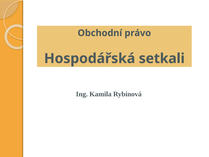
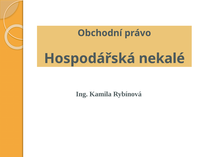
setkali: setkali -> nekalé (162, 58)
